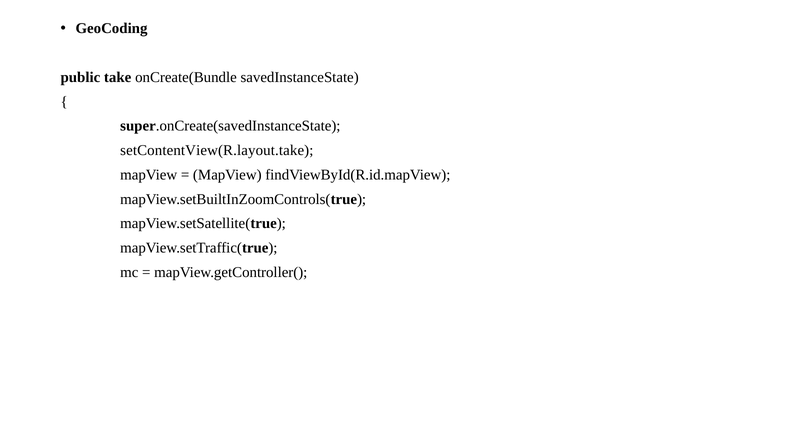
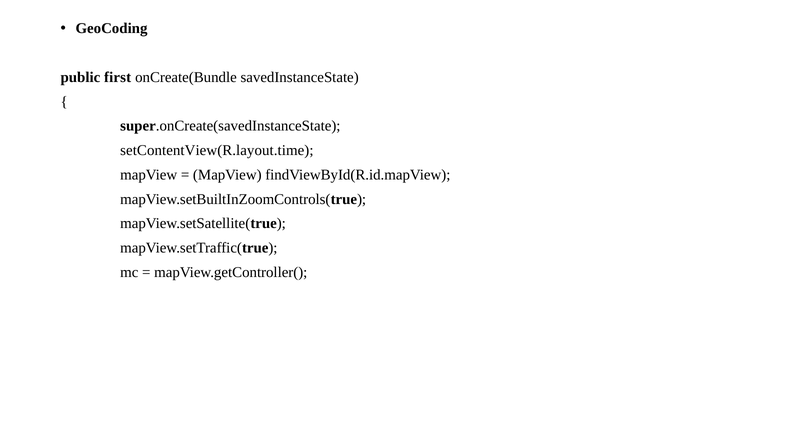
take: take -> first (118, 77)
setContentView(R.layout.take: setContentView(R.layout.take -> setContentView(R.layout.time (217, 151)
